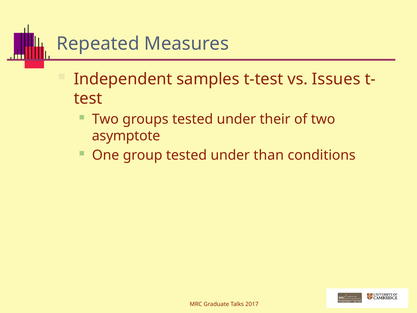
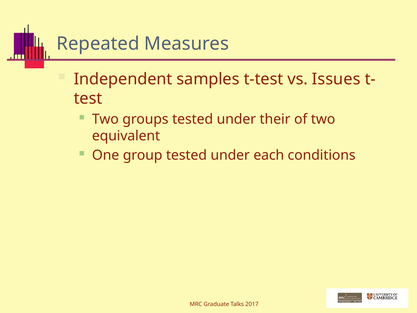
asymptote: asymptote -> equivalent (126, 136)
than: than -> each (269, 155)
